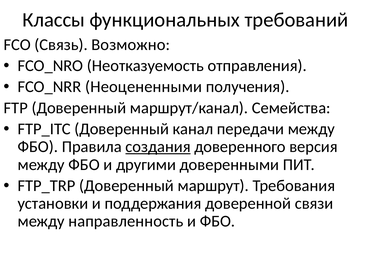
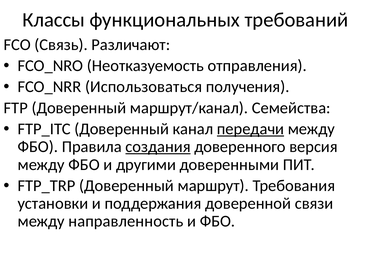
Возможно: Возможно -> Различают (131, 45)
Неоцененными: Неоцененными -> Использоваться (144, 87)
передачи underline: none -> present (251, 129)
